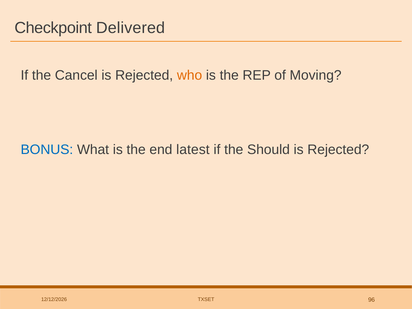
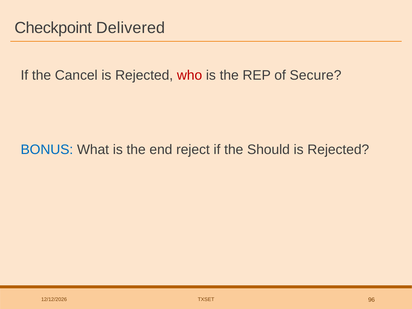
who colour: orange -> red (190, 75)
Moving: Moving -> Secure (316, 75)
latest: latest -> reject (193, 150)
